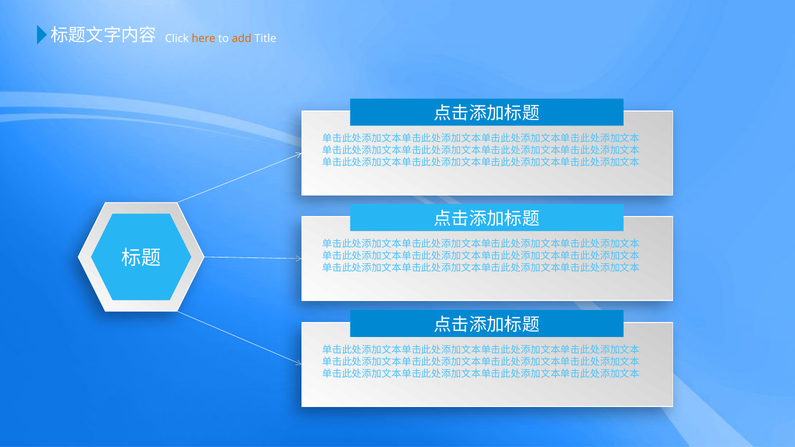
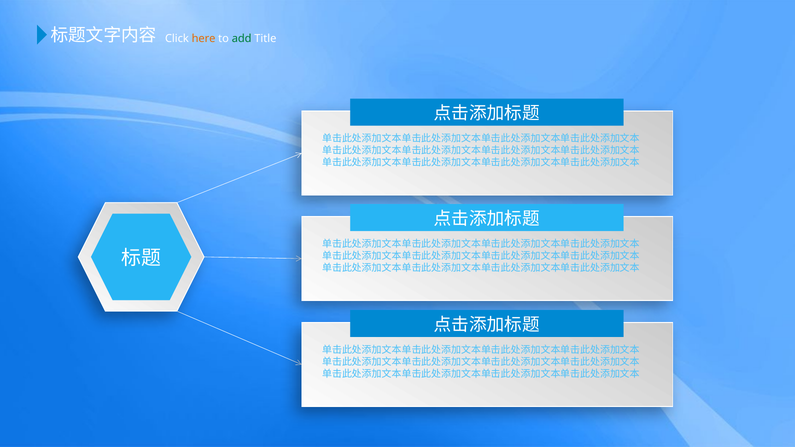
add colour: orange -> green (242, 38)
